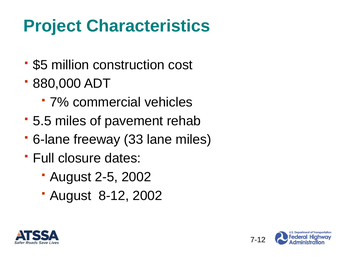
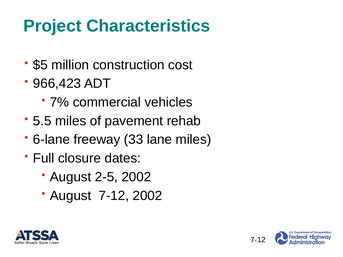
880,000: 880,000 -> 966,423 (57, 84)
August 8-12: 8-12 -> 7-12 (114, 196)
